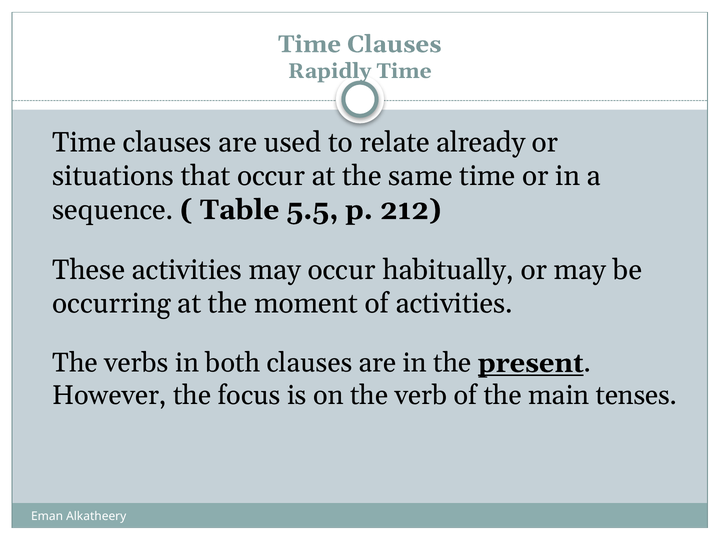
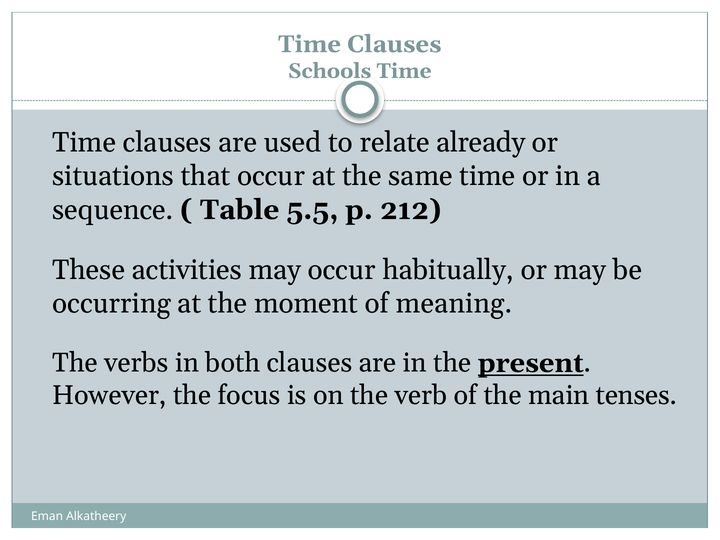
Rapidly: Rapidly -> Schools (330, 71)
of activities: activities -> meaning (454, 304)
